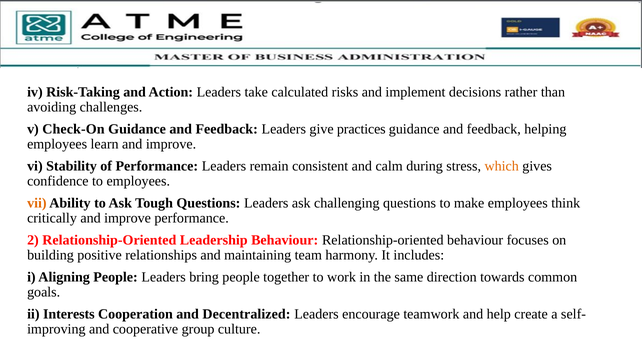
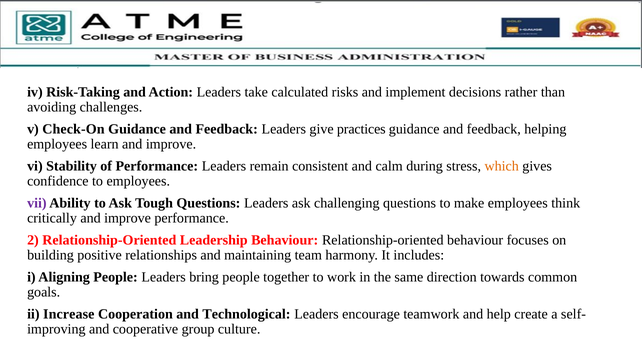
vii colour: orange -> purple (37, 203)
Interests: Interests -> Increase (69, 314)
Decentralized: Decentralized -> Technological (247, 314)
